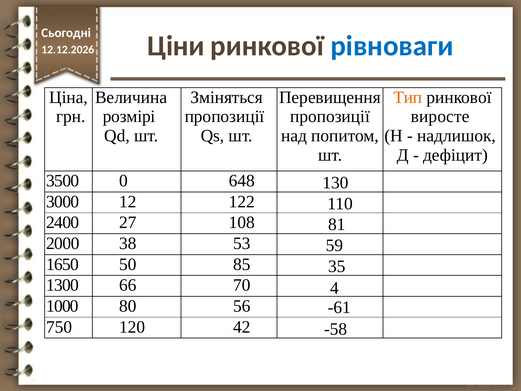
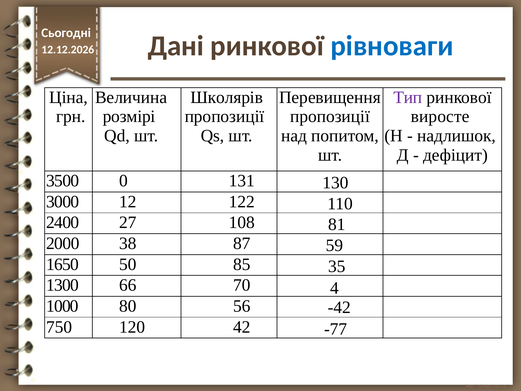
Ціни: Ціни -> Дані (176, 46)
Зміняться: Зміняться -> Школярів (227, 97)
Тип colour: orange -> purple (408, 97)
648: 648 -> 131 (242, 181)
53: 53 -> 87 (242, 243)
-61: -61 -> -42 (339, 307)
-58: -58 -> -77 (336, 329)
